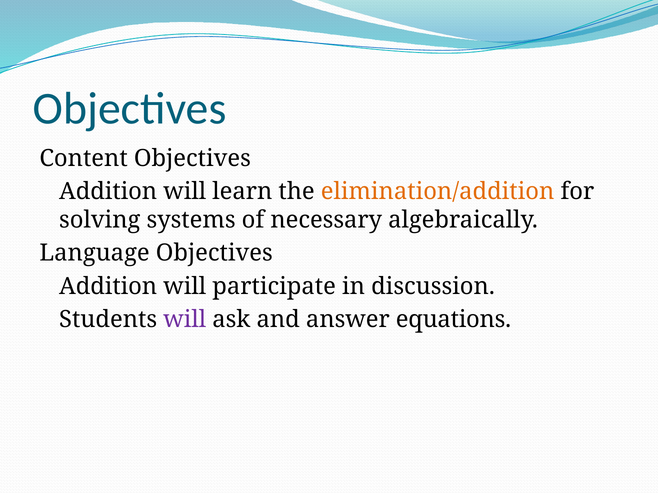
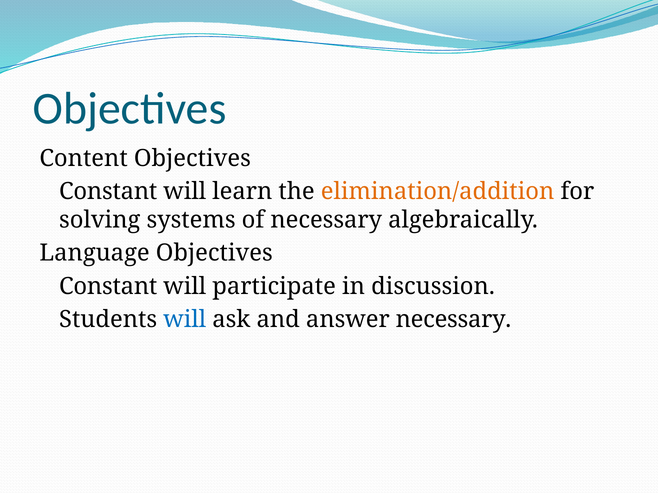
Addition: Addition -> Constant (108, 192)
Addition: Addition -> Constant (108, 287)
will colour: purple -> blue (185, 320)
answer equations: equations -> necessary (453, 320)
